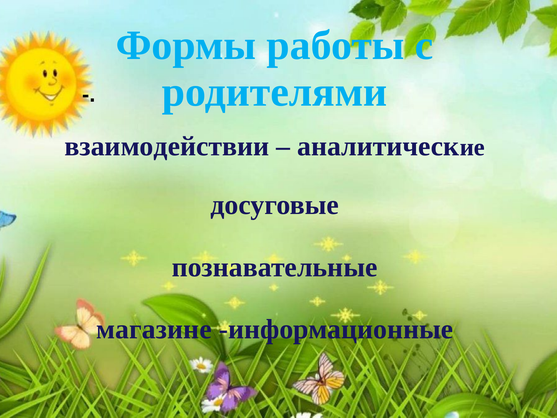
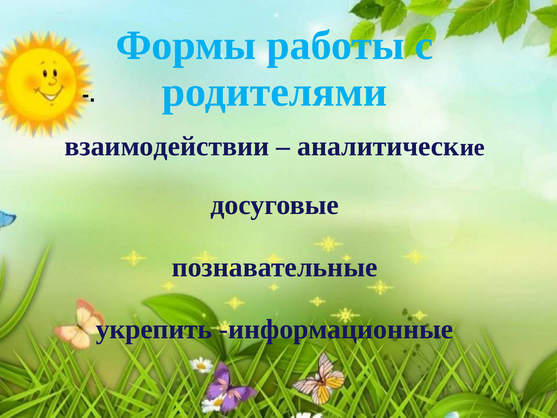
магазине: магазине -> укрепить (154, 329)
